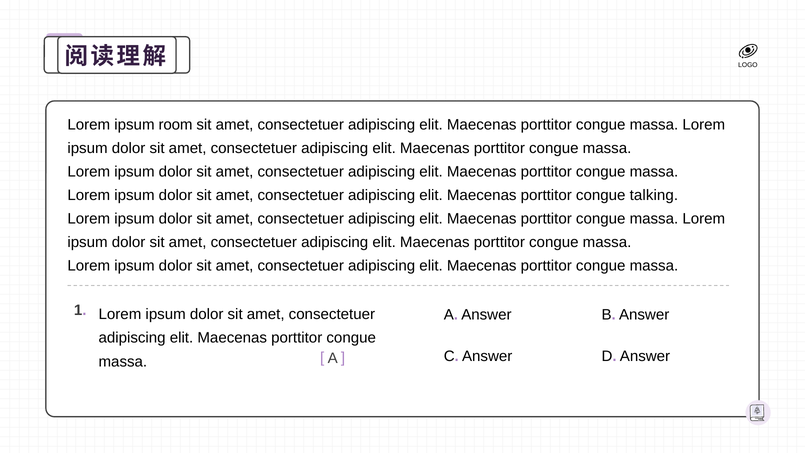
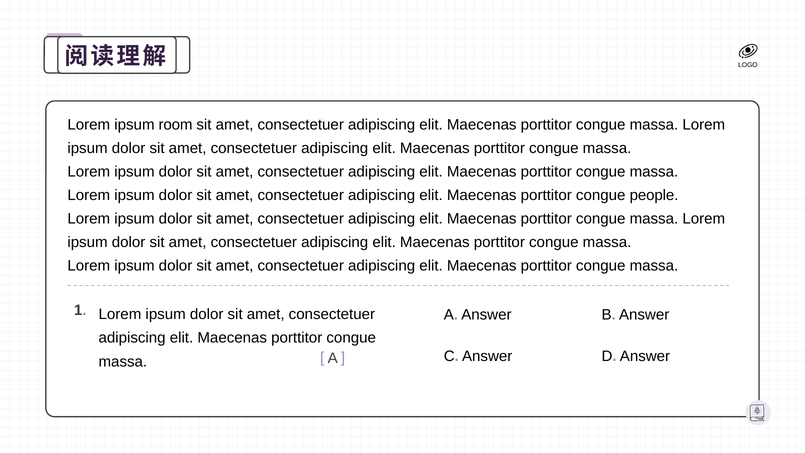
talking: talking -> people (654, 195)
